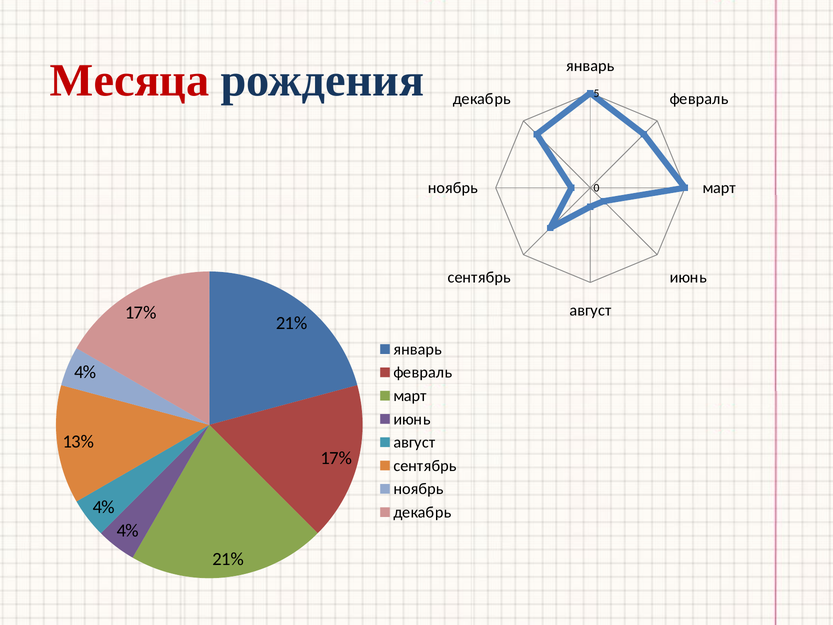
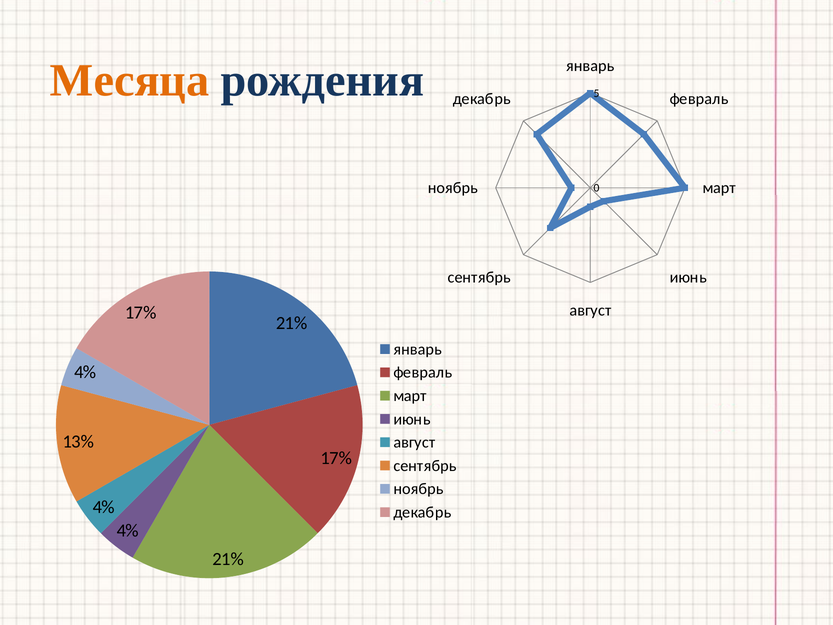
Месяца colour: red -> orange (130, 80)
